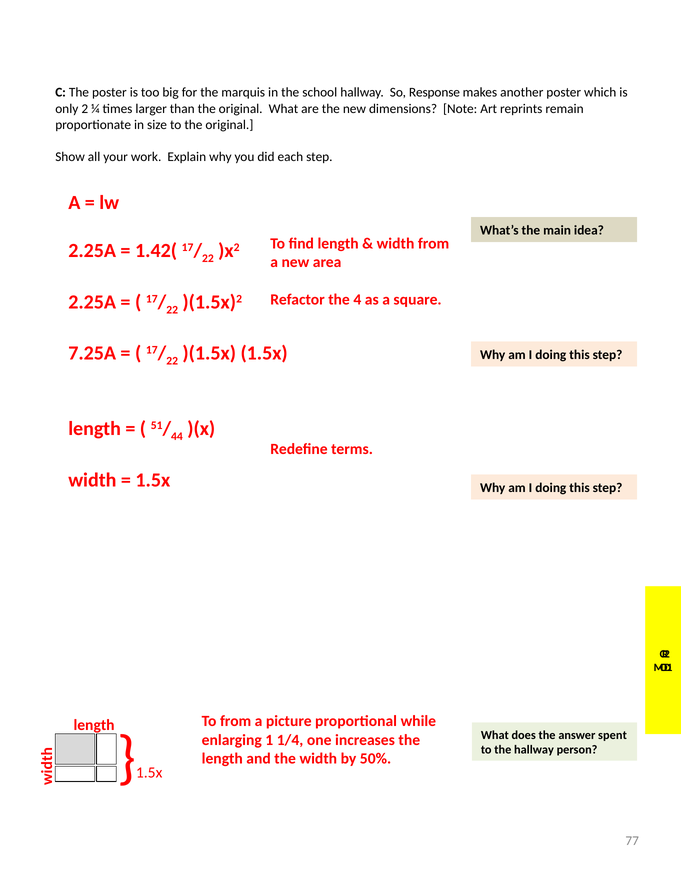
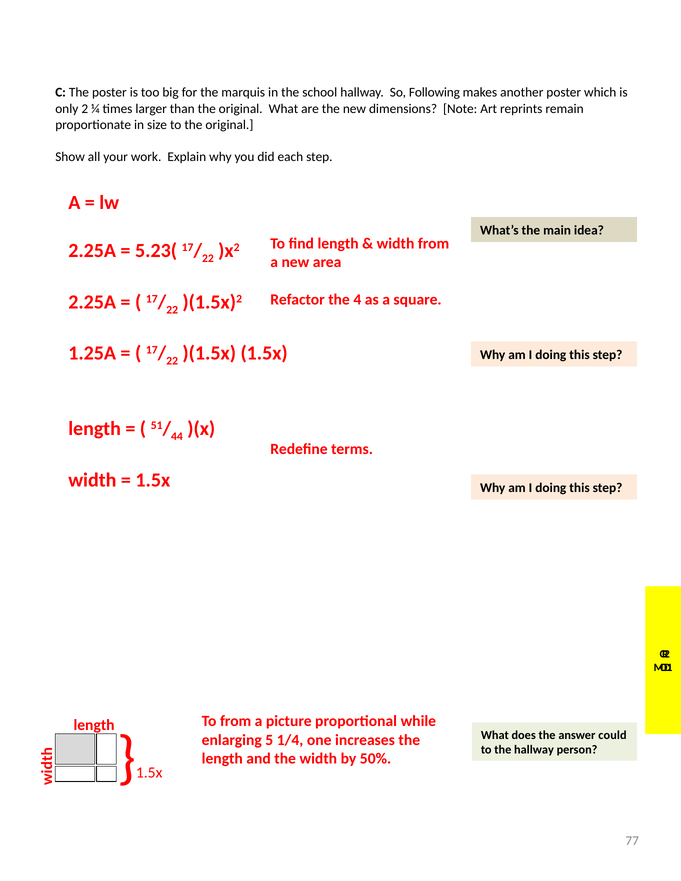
Response: Response -> Following (434, 93)
1.42(: 1.42( -> 5.23( (156, 251)
7.25A: 7.25A -> 1.25A (92, 353)
spent: spent -> could (612, 735)
enlarging 1: 1 -> 5 (269, 740)
